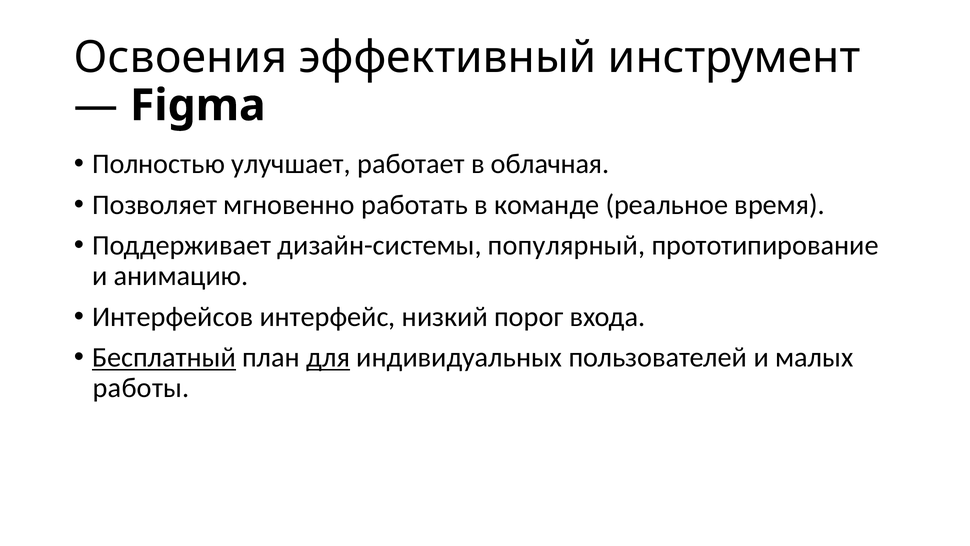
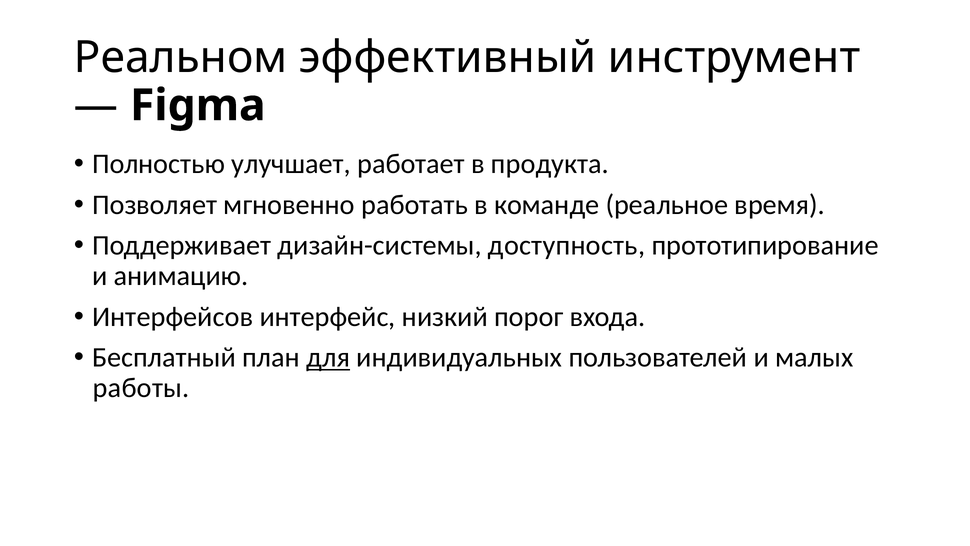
Освоения: Освоения -> Реальном (181, 57)
облачная: облачная -> продукта (550, 164)
популярный: популярный -> доступность (567, 245)
Бесплатный underline: present -> none (164, 357)
